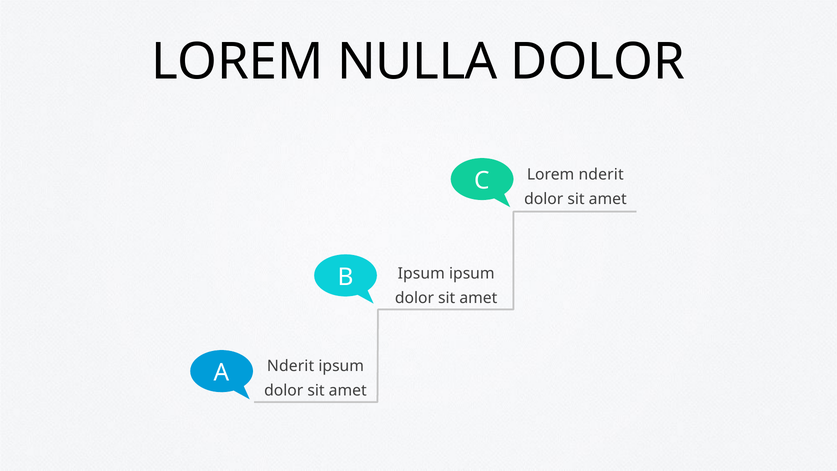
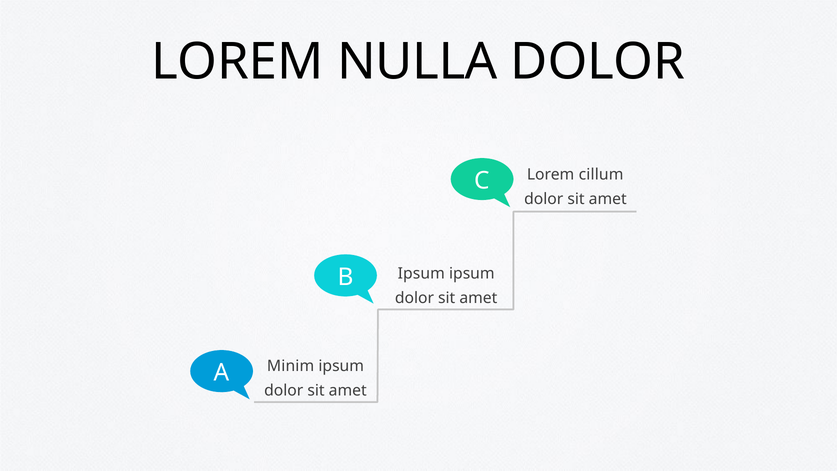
Lorem nderit: nderit -> cillum (601, 174)
Nderit: Nderit -> Minim (291, 366)
